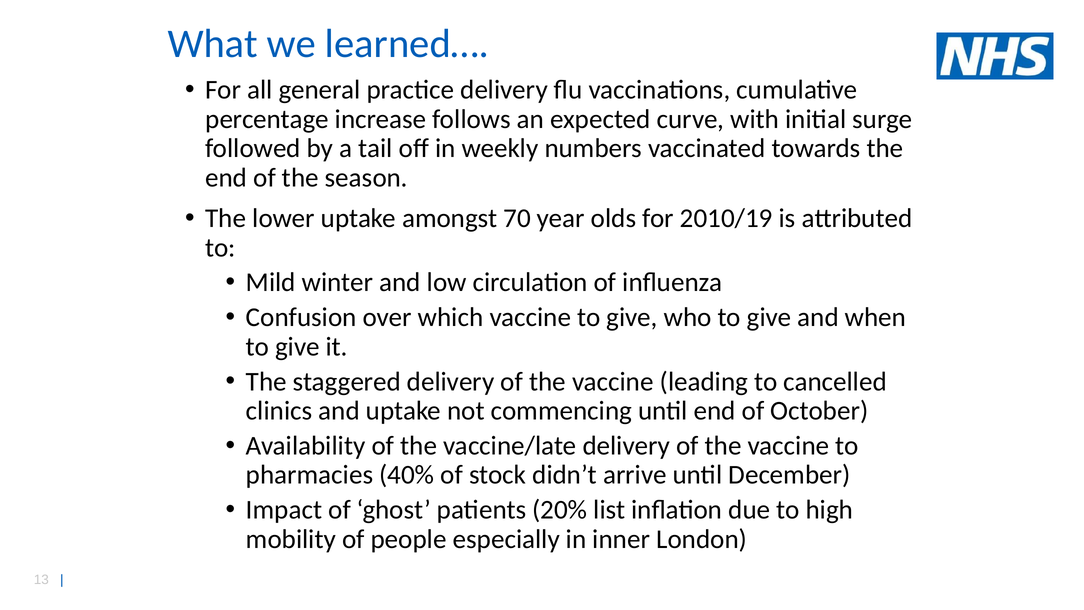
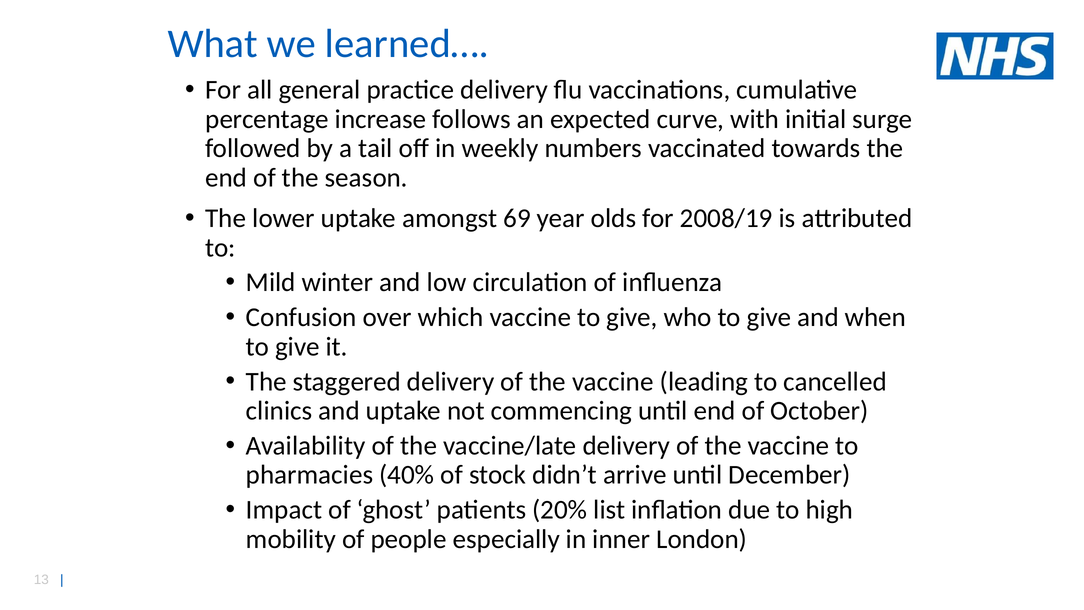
70: 70 -> 69 (517, 218)
2010/19: 2010/19 -> 2008/19 (726, 218)
